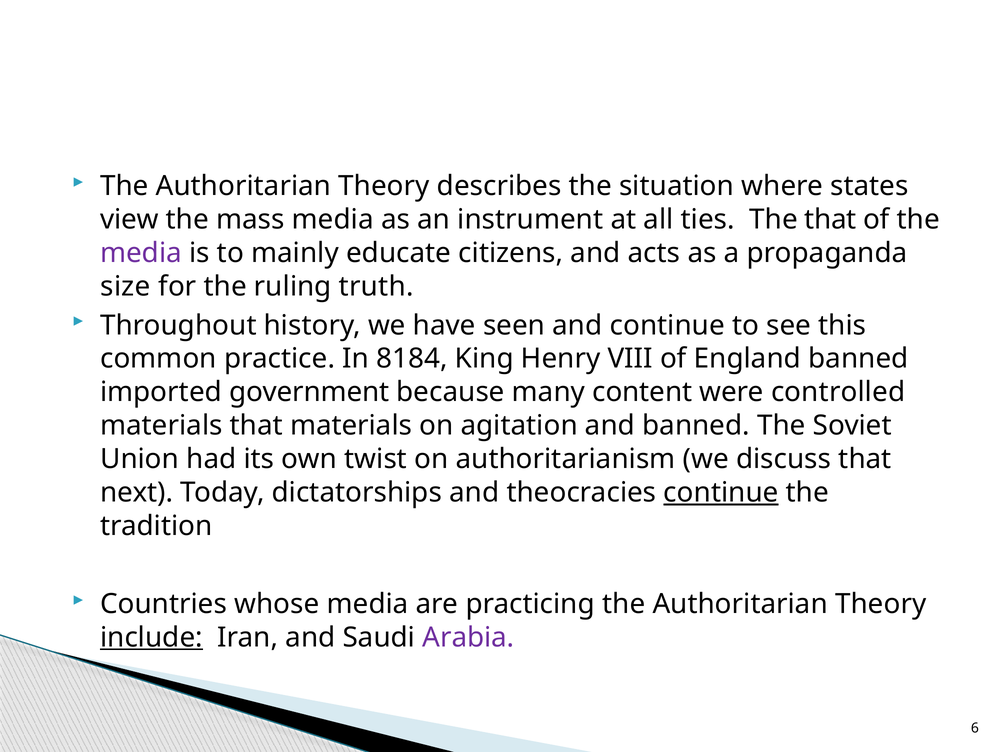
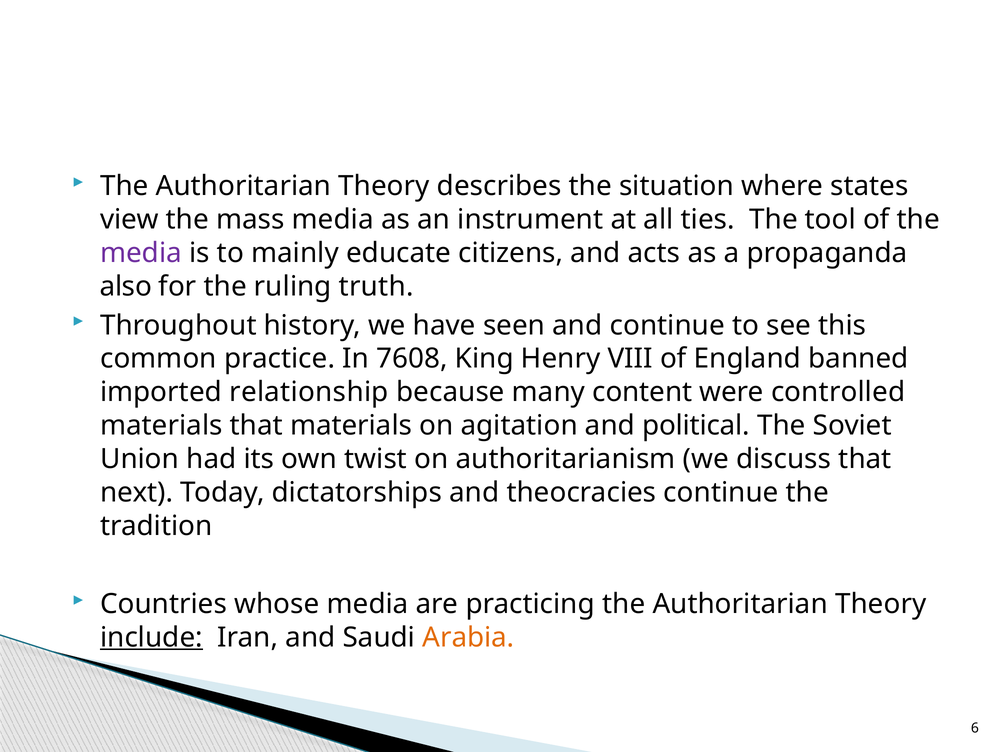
The that: that -> tool (830, 220)
size: size -> also (126, 286)
8184: 8184 -> 7608 (412, 359)
government: government -> relationship (309, 392)
and banned: banned -> political (696, 426)
continue underline: present -> none (721, 493)
Arabia colour: purple -> orange (468, 638)
